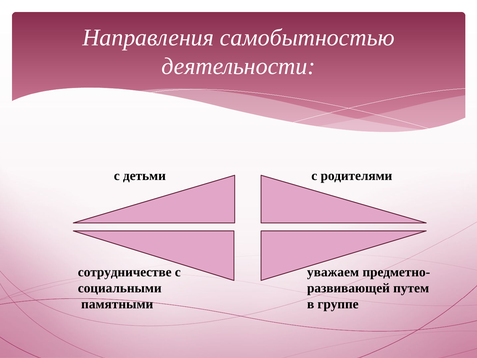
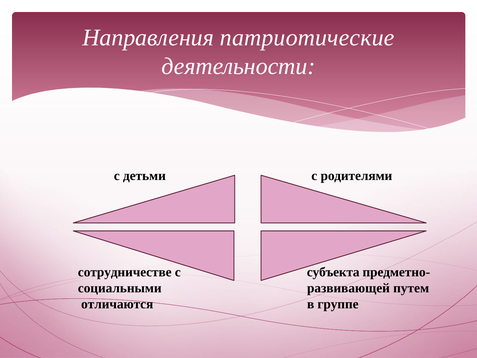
самобытностью: самобытностью -> патриотические (307, 38)
уважаем: уважаем -> субъекта (333, 272)
памятными: памятными -> отличаются (117, 304)
